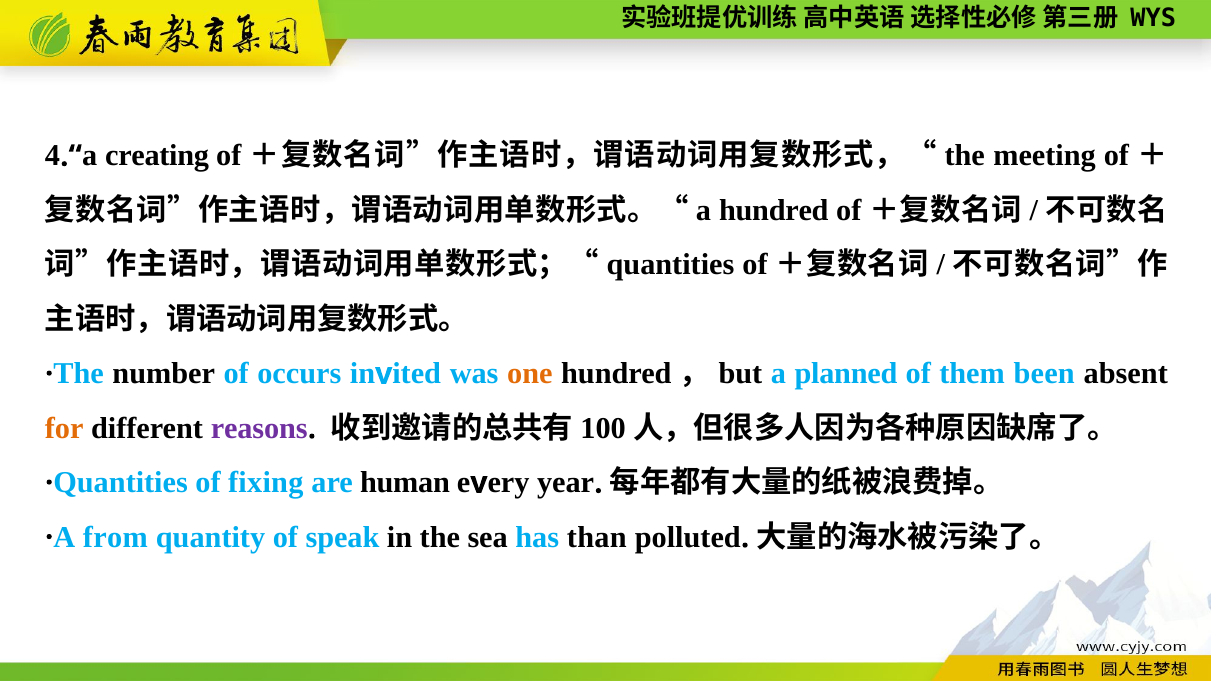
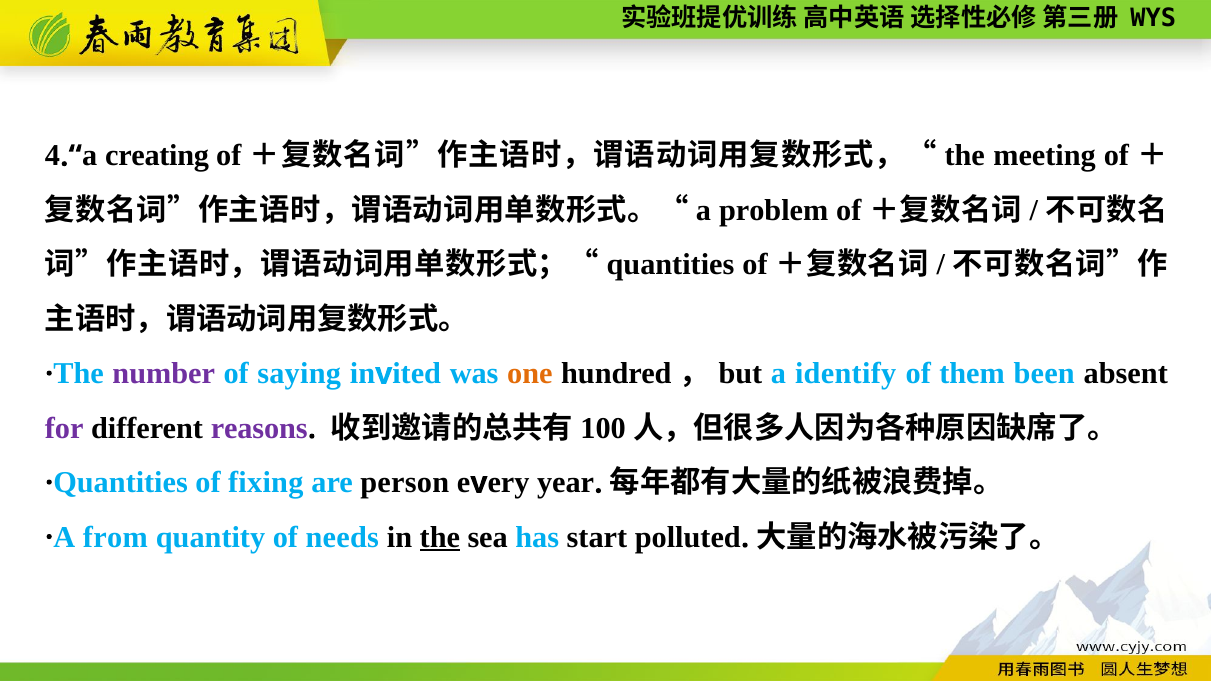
a hundred: hundred -> problem (774, 210)
number colour: black -> purple (164, 374)
occurs: occurs -> saying (299, 374)
planned: planned -> identify (846, 374)
for colour: orange -> purple (64, 428)
human: human -> person (405, 483)
speak: speak -> needs (342, 537)
the underline: none -> present (440, 537)
than: than -> start (597, 537)
